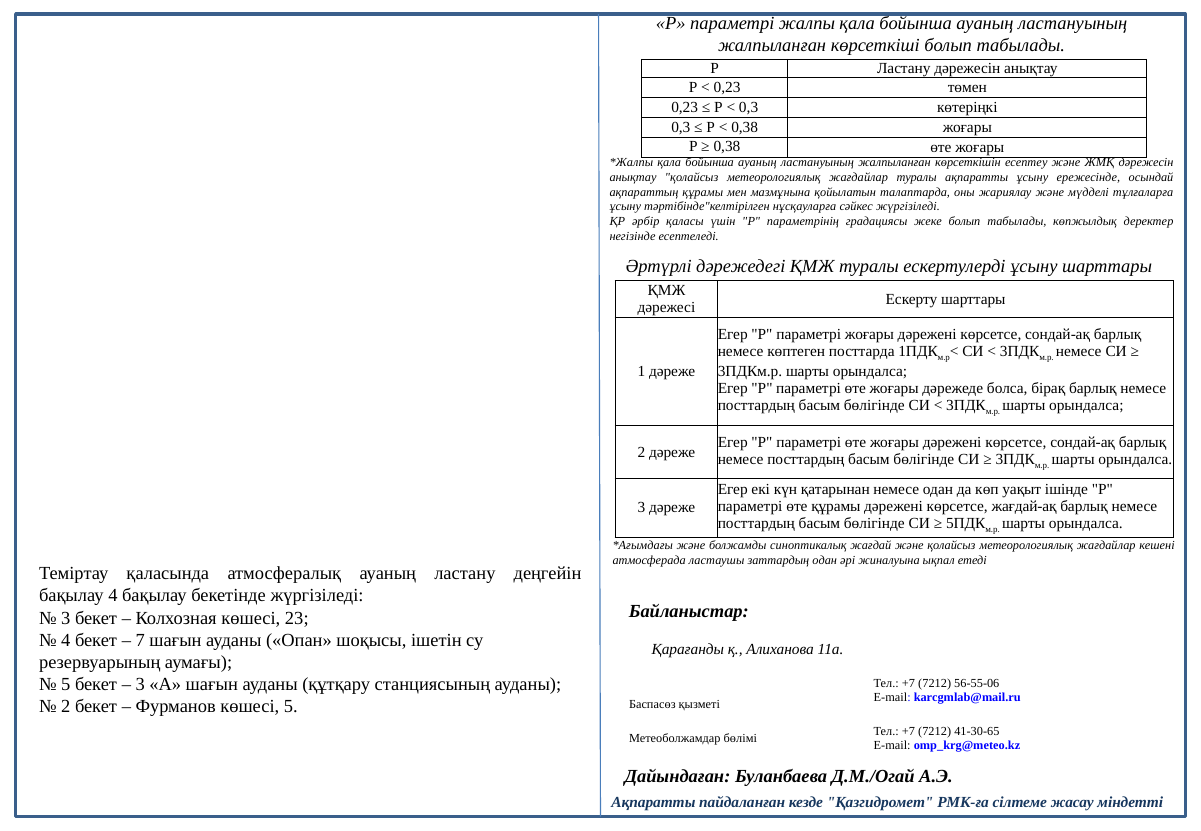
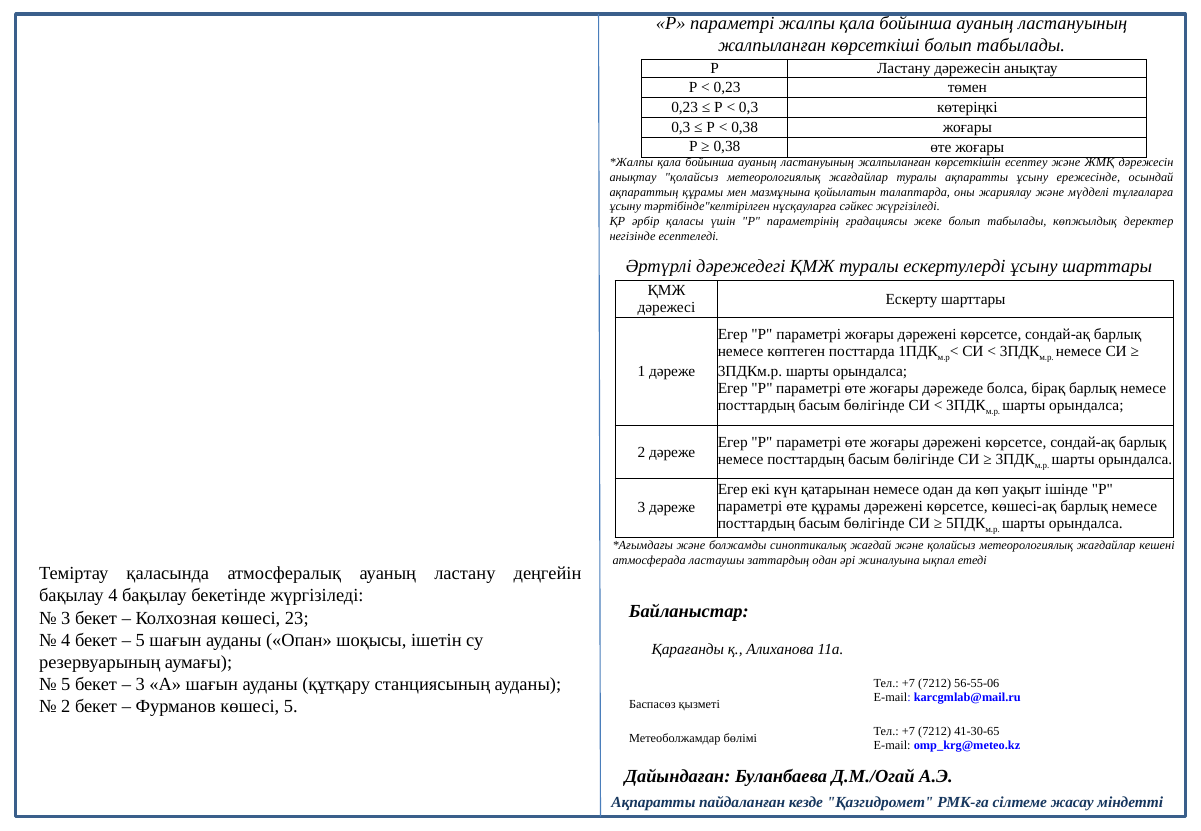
жағдай-ақ: жағдай-ақ -> көшесі-ақ (1024, 507)
7: 7 -> 5 (140, 640)
